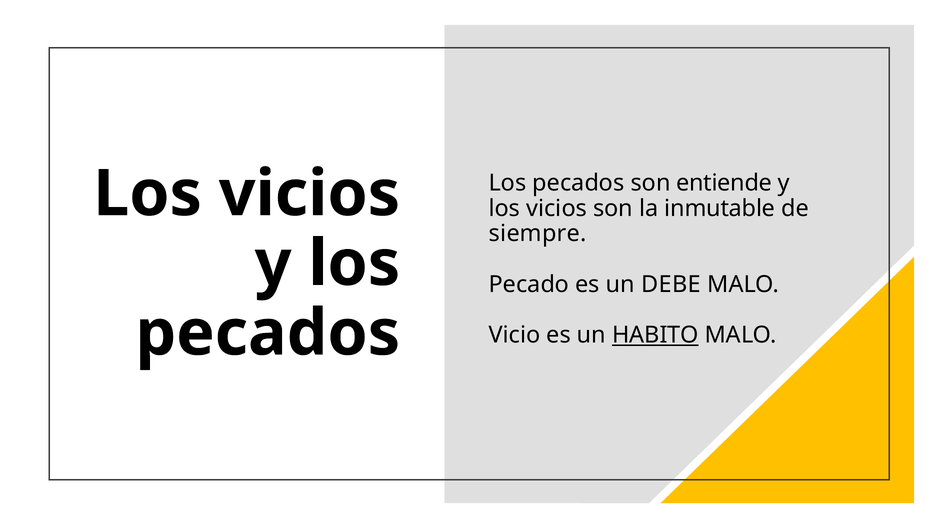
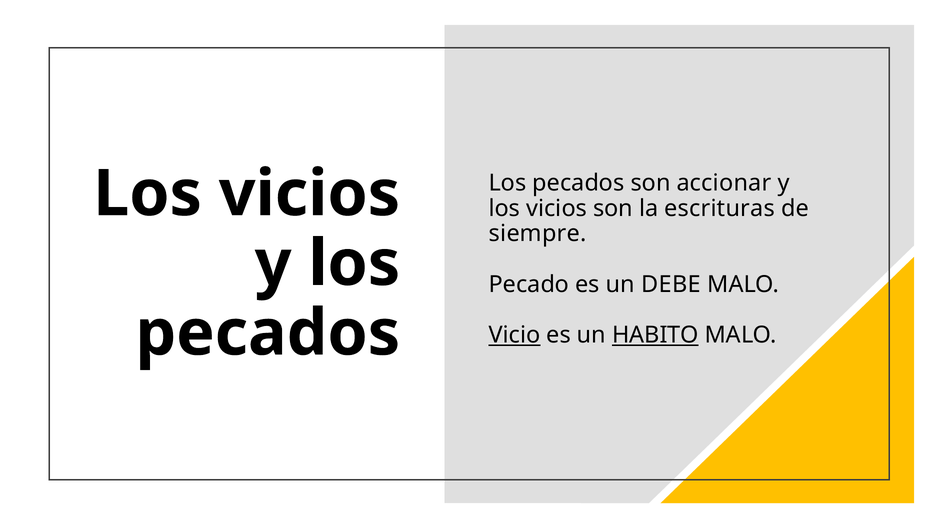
entiende: entiende -> accionar (724, 183)
inmutable: inmutable -> escrituras (720, 208)
Vicio underline: none -> present (514, 335)
